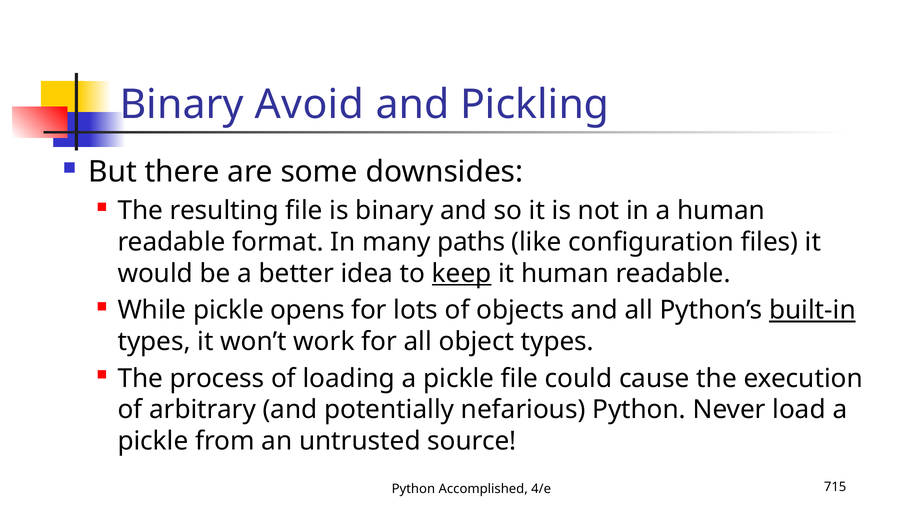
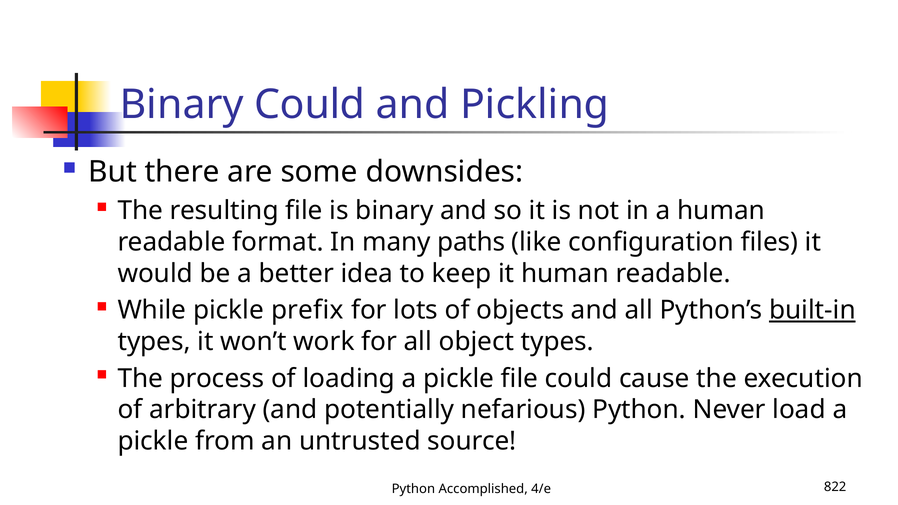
Binary Avoid: Avoid -> Could (310, 104)
keep underline: present -> none (462, 274)
opens: opens -> prefix (307, 310)
715: 715 -> 822 (835, 487)
